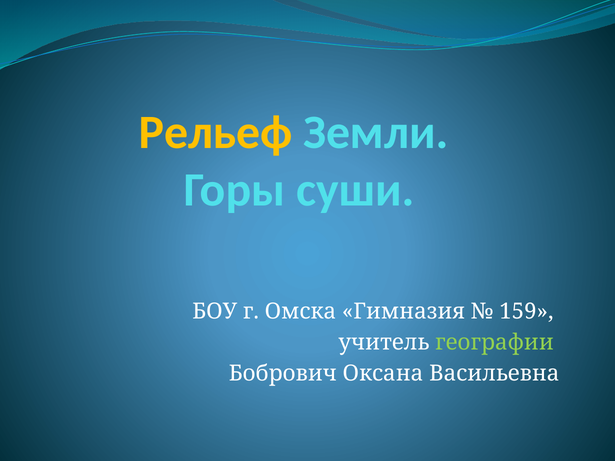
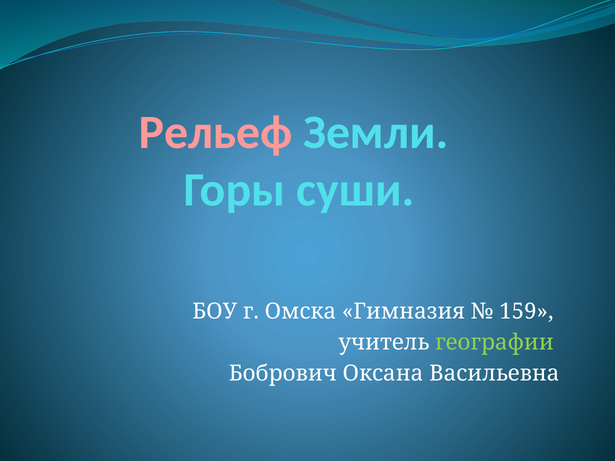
Рельеф colour: yellow -> pink (216, 132)
